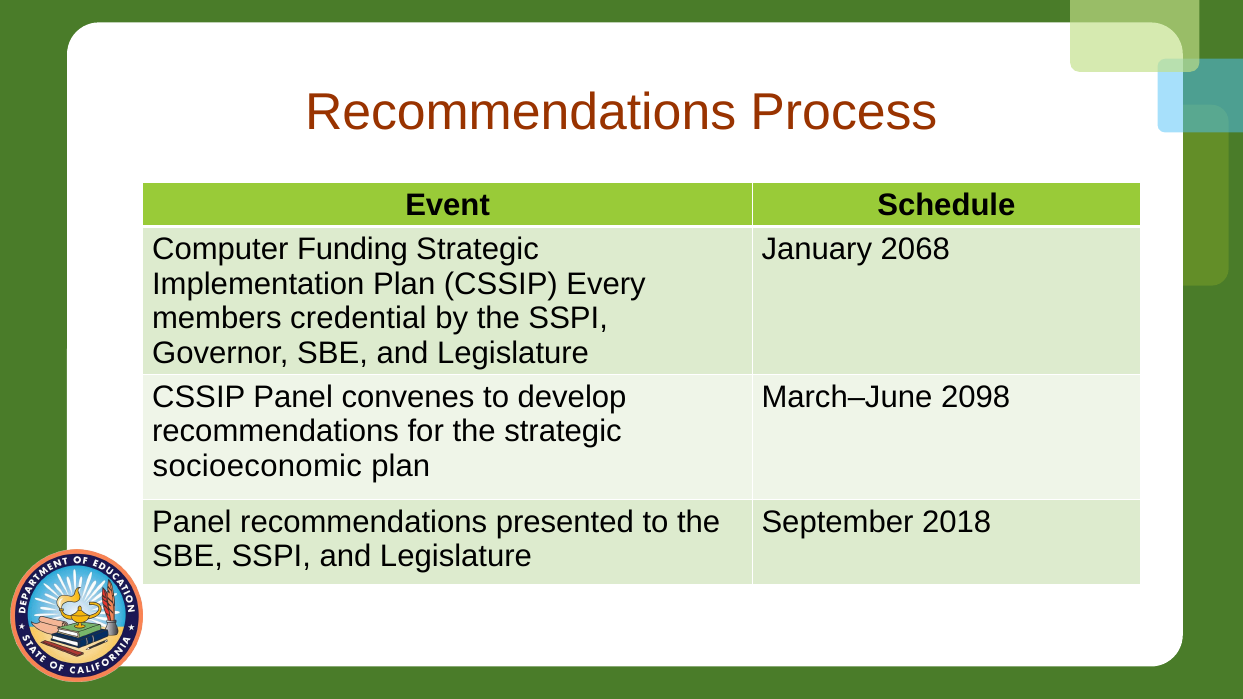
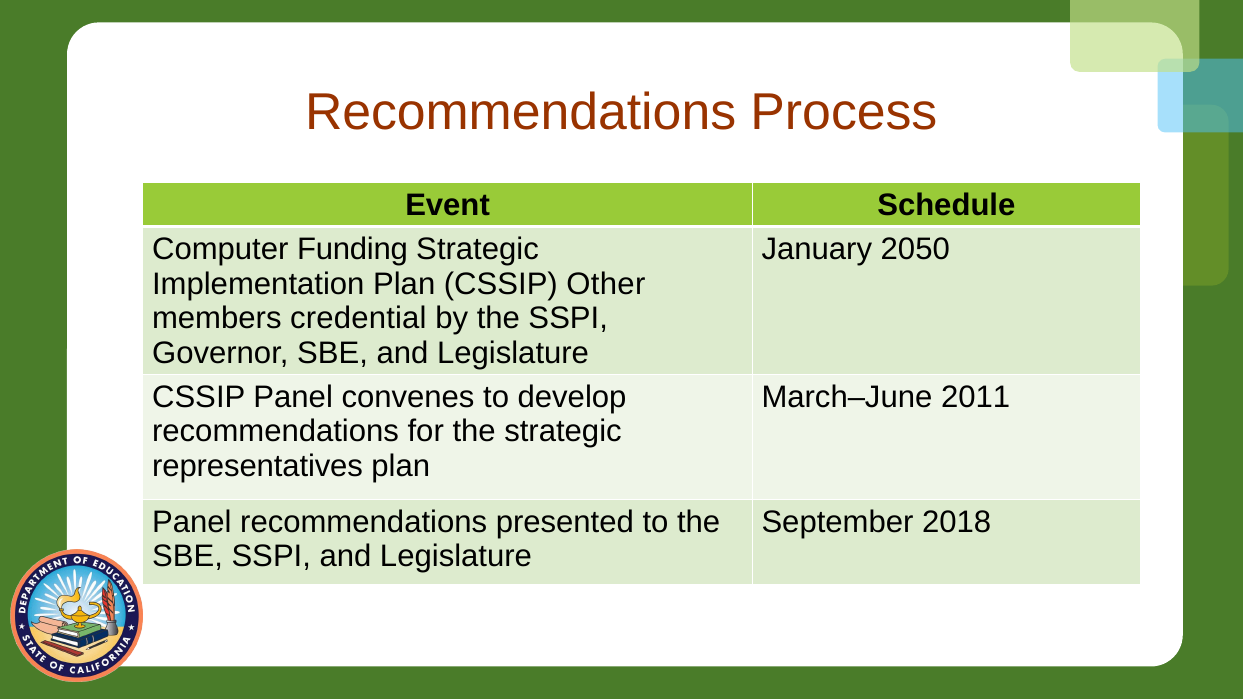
2068: 2068 -> 2050 (915, 249)
Every: Every -> Other (606, 284)
2098: 2098 -> 2011 (976, 397)
socioeconomic: socioeconomic -> representatives (258, 466)
